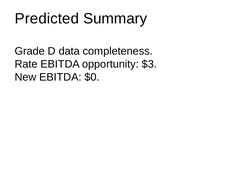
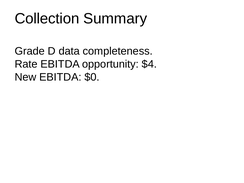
Predicted: Predicted -> Collection (47, 19)
$3: $3 -> $4 (149, 64)
